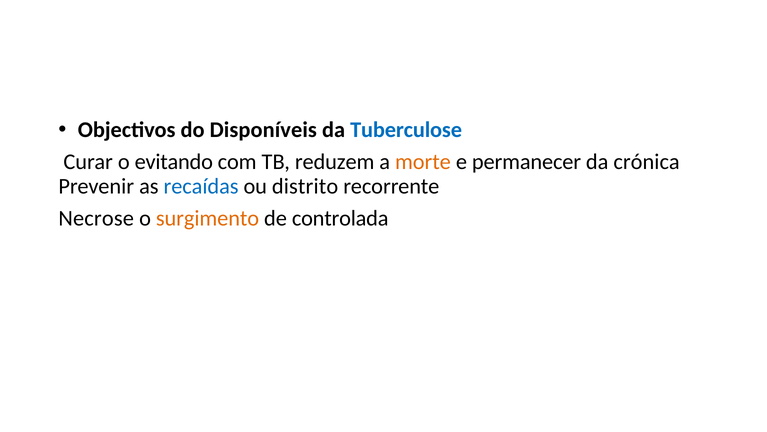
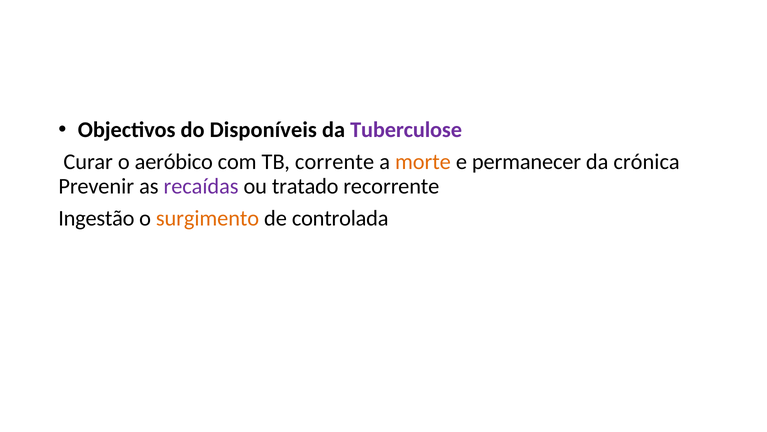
Tuberculose colour: blue -> purple (406, 130)
evitando: evitando -> aeróbico (174, 162)
reduzem: reduzem -> corrente (335, 162)
recaídas colour: blue -> purple (201, 186)
distrito: distrito -> tratado (305, 186)
Necrose: Necrose -> Ingestão (96, 218)
